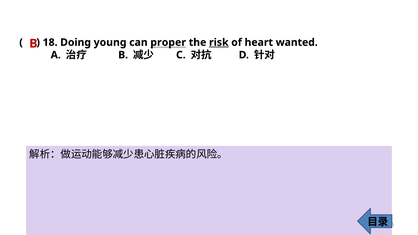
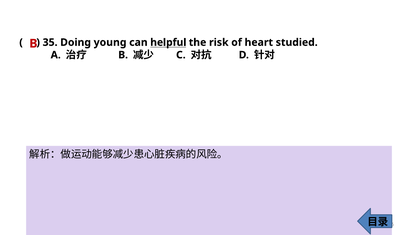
18: 18 -> 35 (50, 42)
proper: proper -> helpful (168, 42)
risk underline: present -> none (219, 42)
wanted: wanted -> studied (297, 42)
